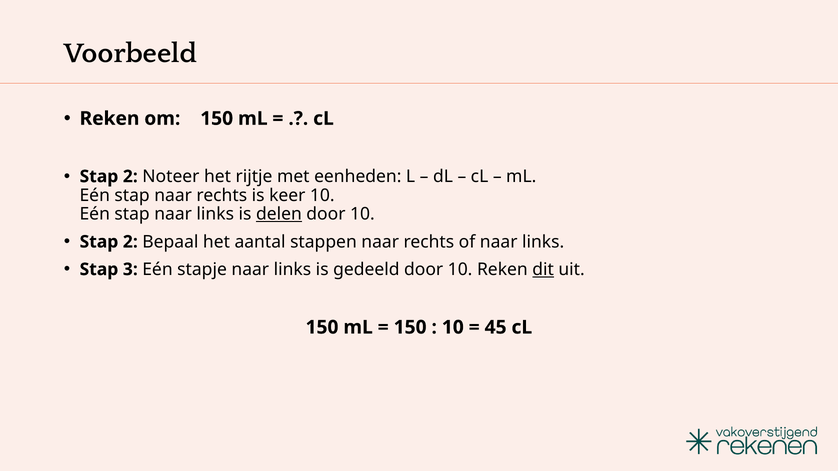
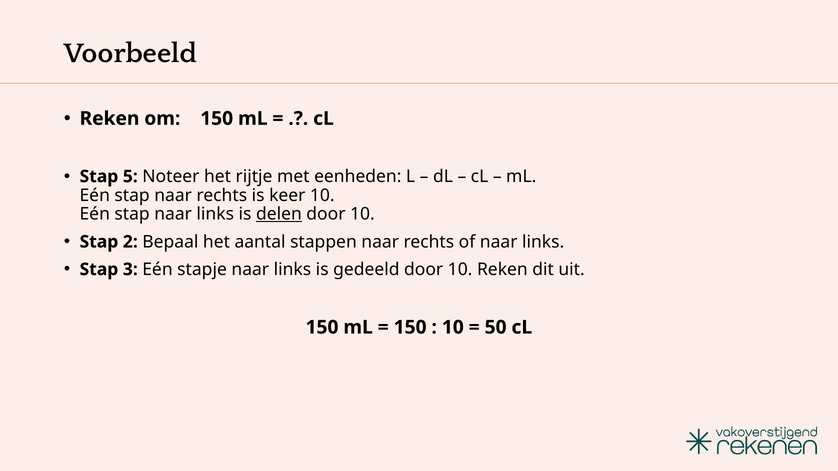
2: 2 -> 5 (130, 177)
dit underline: present -> none (543, 270)
45: 45 -> 50 (496, 328)
